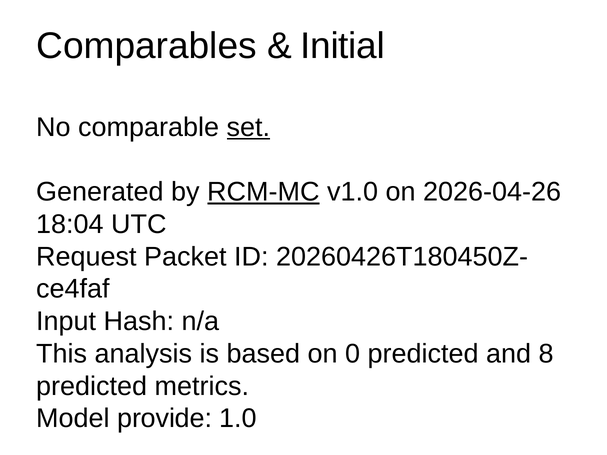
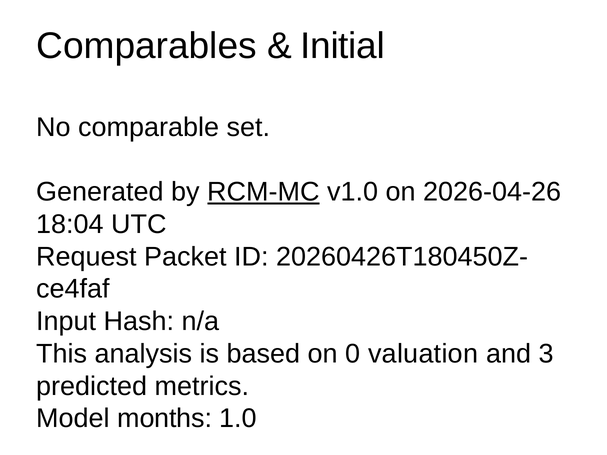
set underline: present -> none (248, 127)
0 predicted: predicted -> valuation (423, 354)
8: 8 -> 3 (546, 354)
provide: provide -> months (165, 419)
